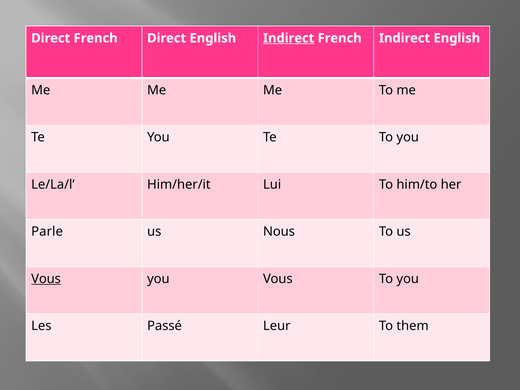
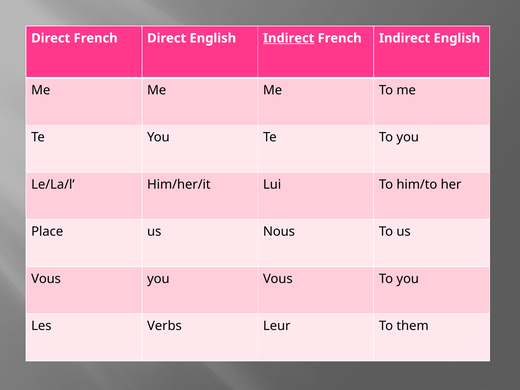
Parle: Parle -> Place (47, 232)
Vous underline: present -> none (46, 279)
Passé: Passé -> Verbs (164, 326)
